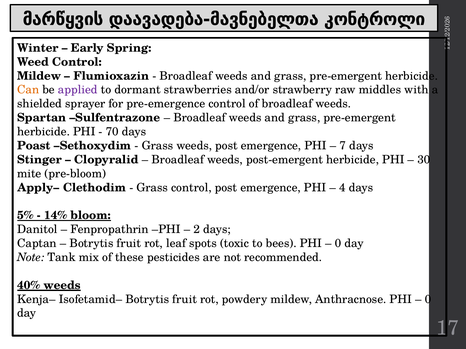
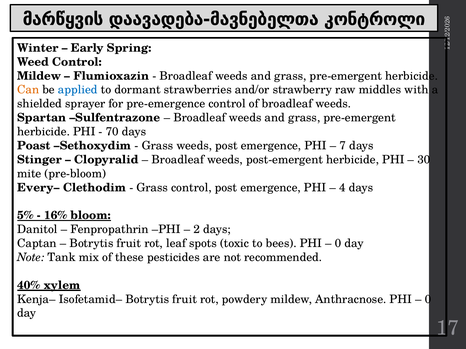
applied colour: purple -> blue (78, 90)
Apply–: Apply– -> Every– (38, 188)
14%: 14% -> 16% (56, 216)
40% weeds: weeds -> xylem (62, 286)
